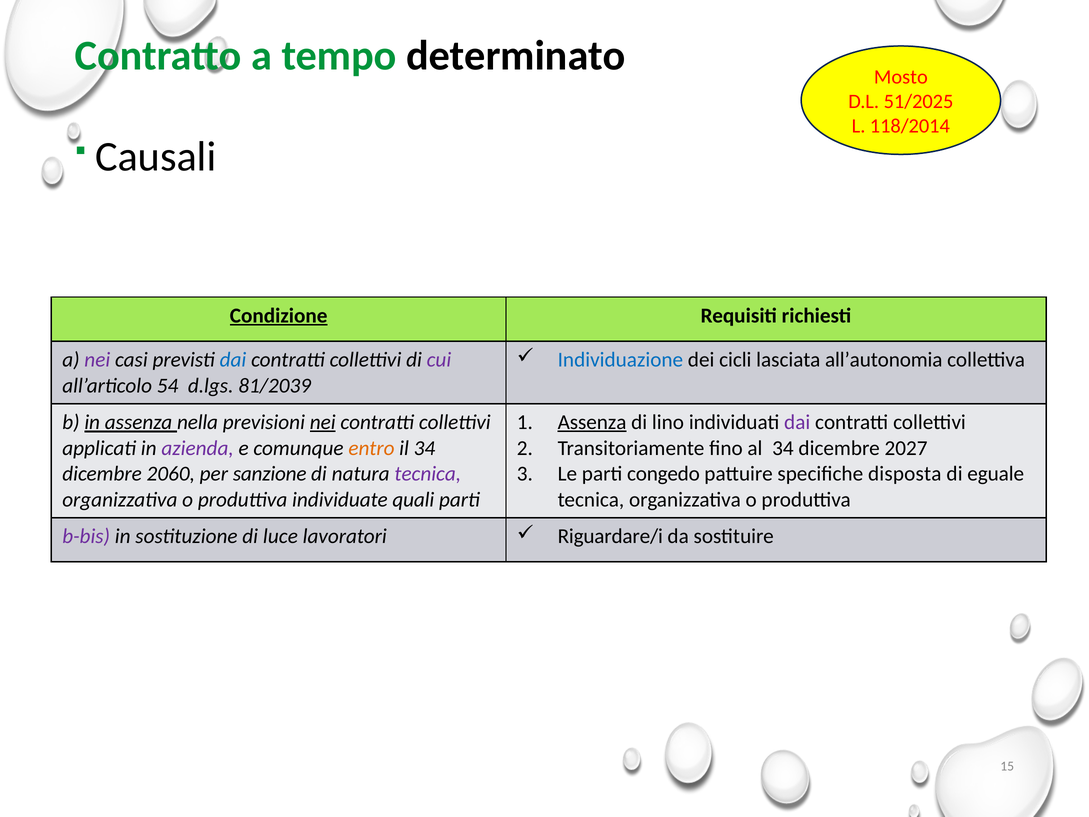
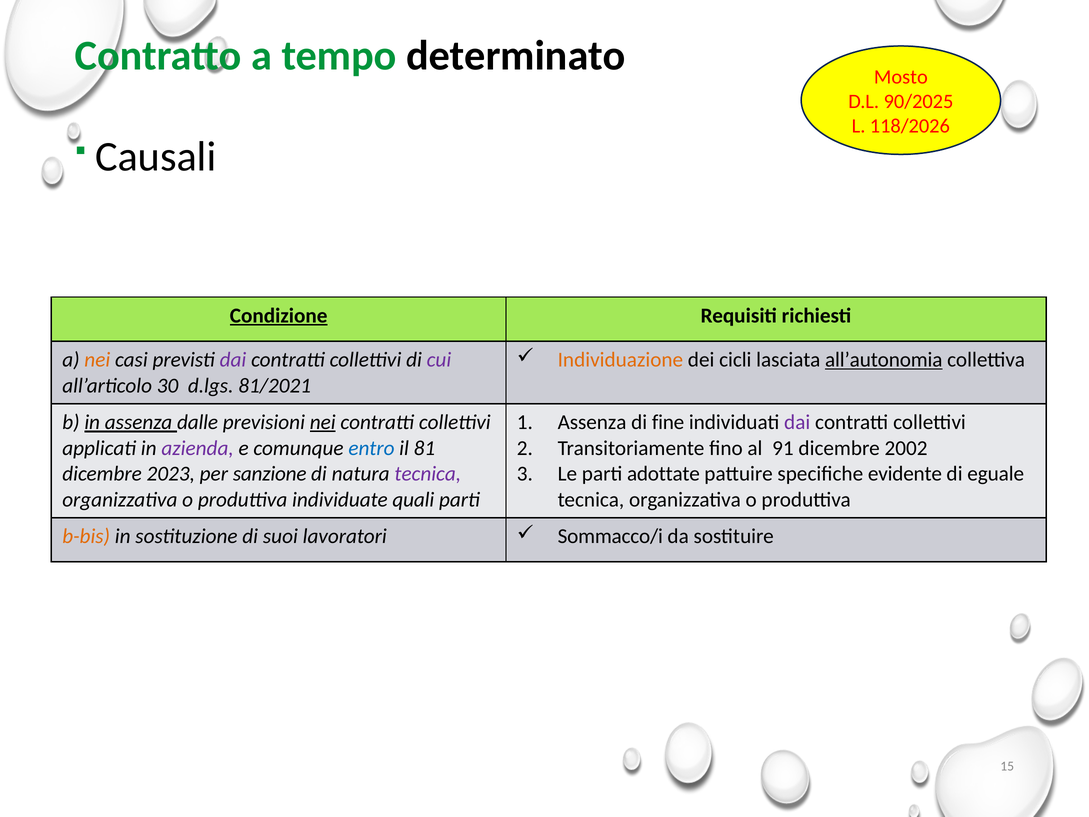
51/2025: 51/2025 -> 90/2025 (919, 102)
118/2014: 118/2014 -> 118/2026 (910, 126)
Individuazione colour: blue -> orange (620, 360)
all’autonomia underline: none -> present (884, 360)
nei colour: purple -> orange (97, 360)
dai colour: blue -> purple (233, 360)
54: 54 -> 30 (168, 385)
81/2039: 81/2039 -> 81/2021 (275, 385)
nella: nella -> dalle (198, 422)
Assenza underline: present -> none (592, 422)
lino: lino -> fine (668, 422)
entro colour: orange -> blue (371, 448)
il 34: 34 -> 81 (424, 448)
al 34: 34 -> 91 (783, 448)
2027: 2027 -> 2002 (906, 448)
2060: 2060 -> 2023 (171, 474)
congedo: congedo -> adottate (663, 474)
disposta: disposta -> evidente (905, 474)
b-bis colour: purple -> orange (86, 536)
luce: luce -> suoi (280, 536)
Riguardare/i: Riguardare/i -> Sommacco/i (610, 536)
